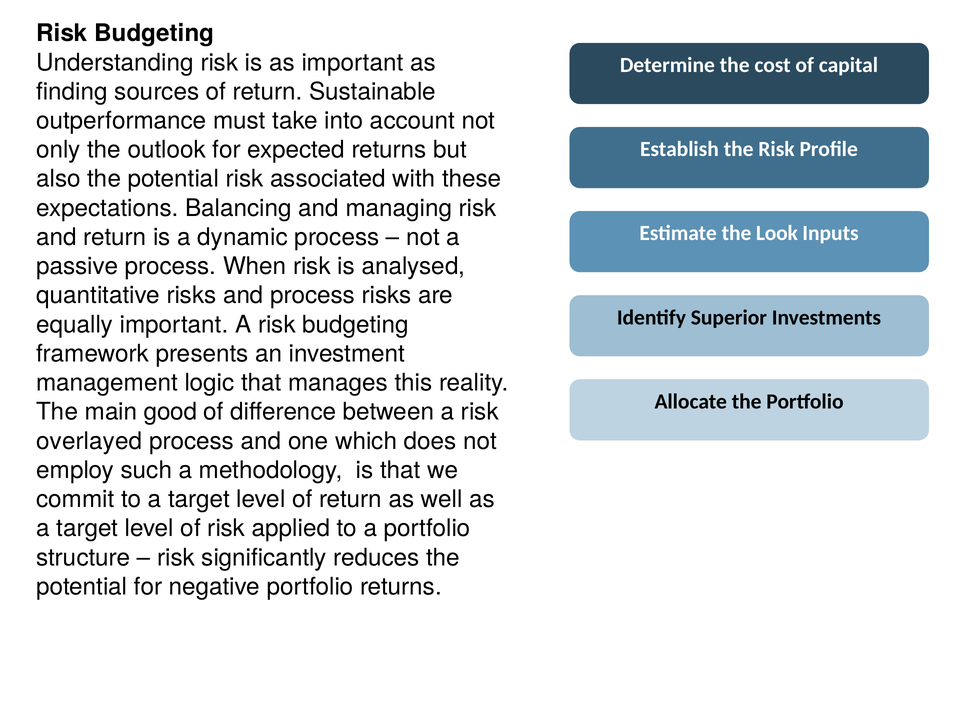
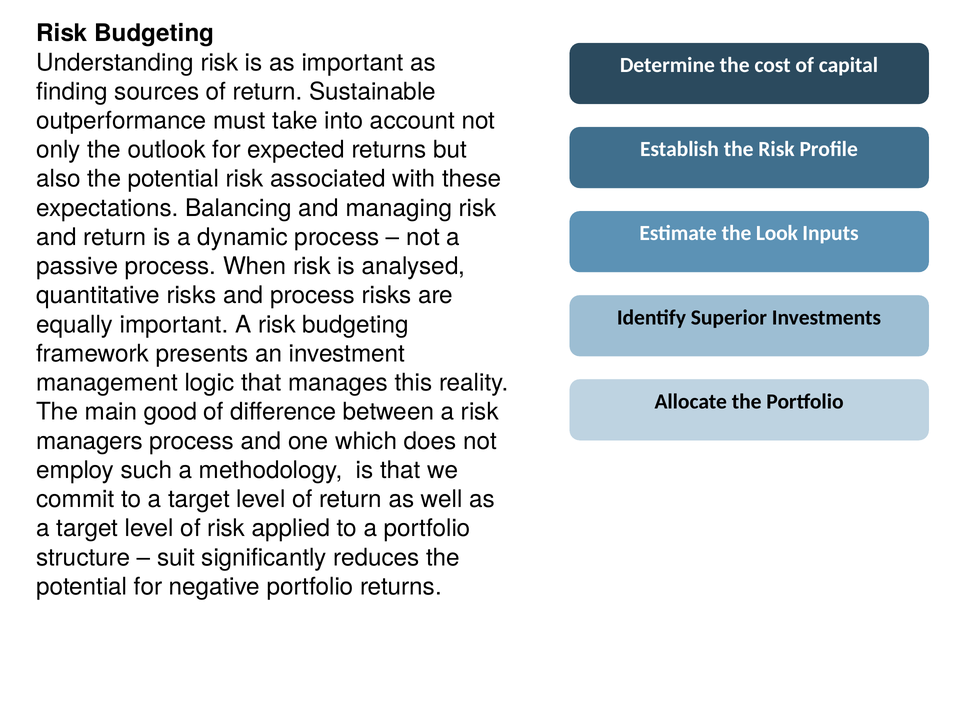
overlayed: overlayed -> managers (89, 441)
risk: risk -> suit (176, 558)
